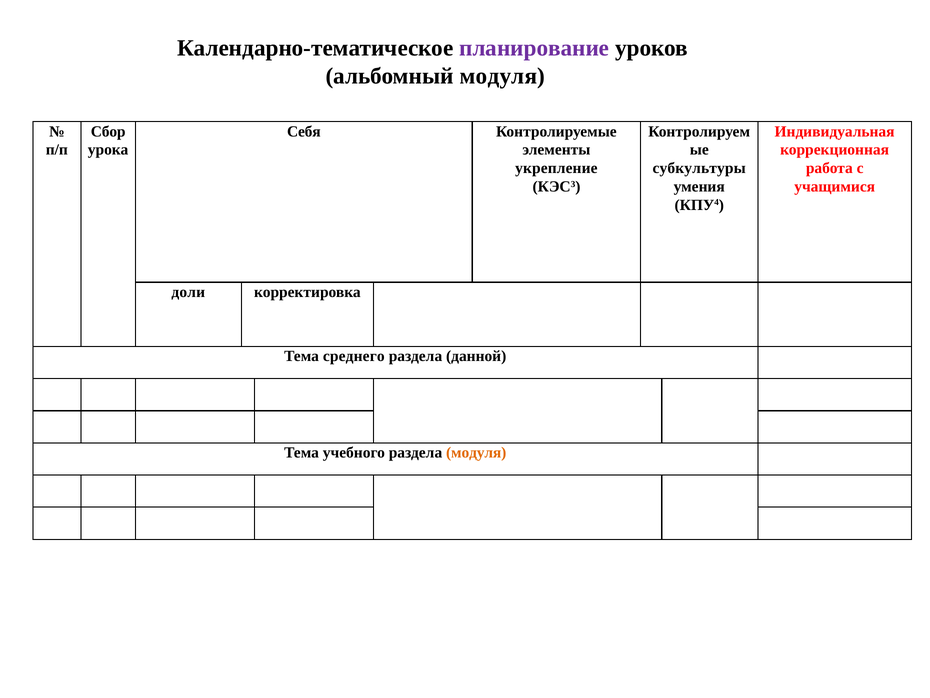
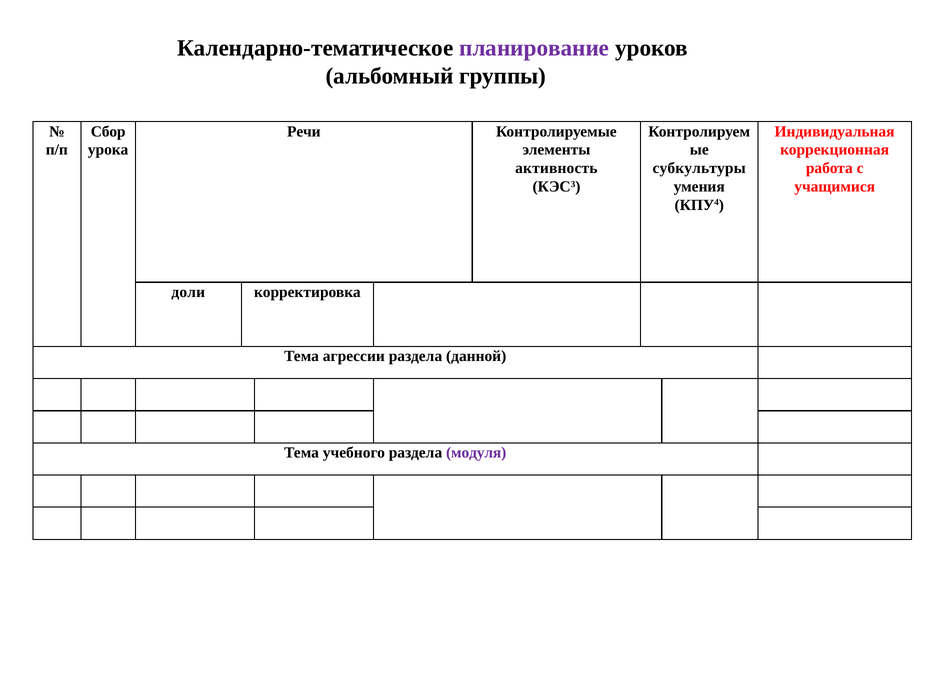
альбомный модуля: модуля -> группы (503, 76)
Себя: Себя -> Речи (304, 131)
укрепление: укрепление -> активность (556, 168)
среднего: среднего -> агрессии (354, 356)
модуля colour: orange -> purple (476, 452)
